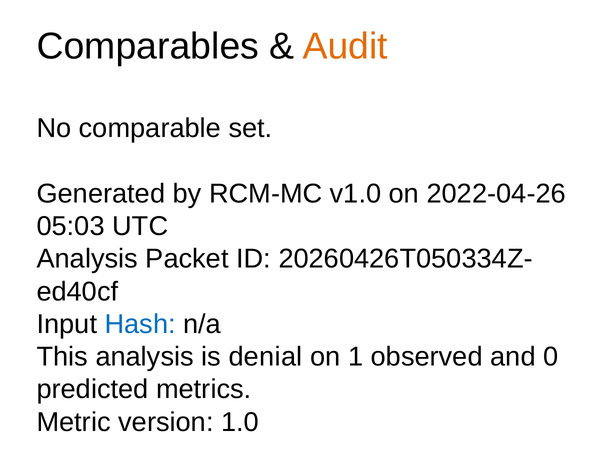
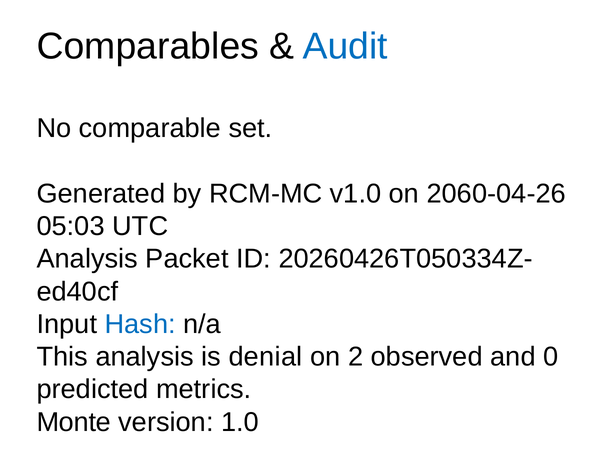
Audit colour: orange -> blue (345, 46)
2022-04-26: 2022-04-26 -> 2060-04-26 (496, 194)
1: 1 -> 2 (356, 357)
Metric: Metric -> Monte (74, 422)
